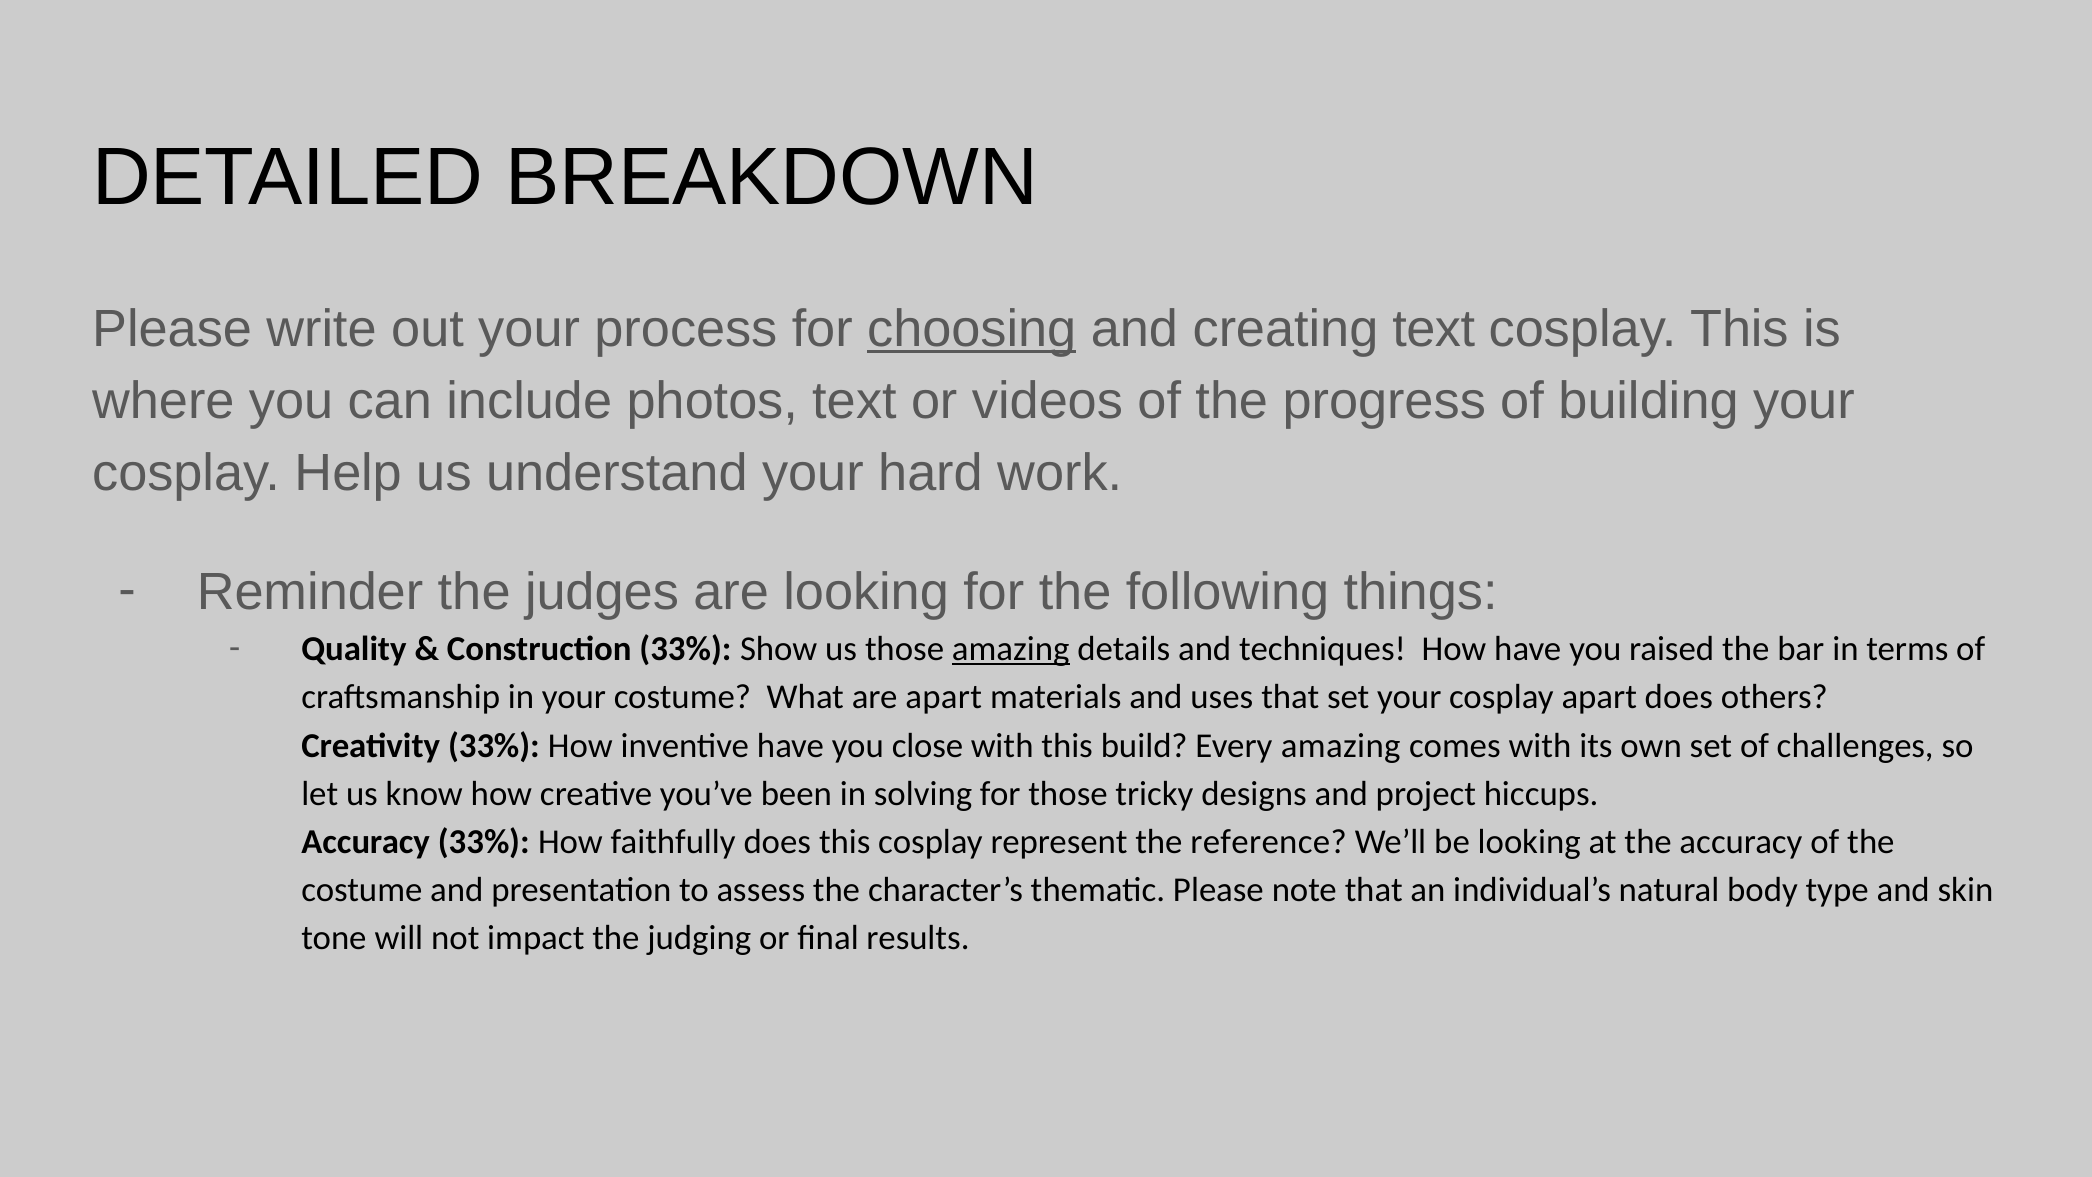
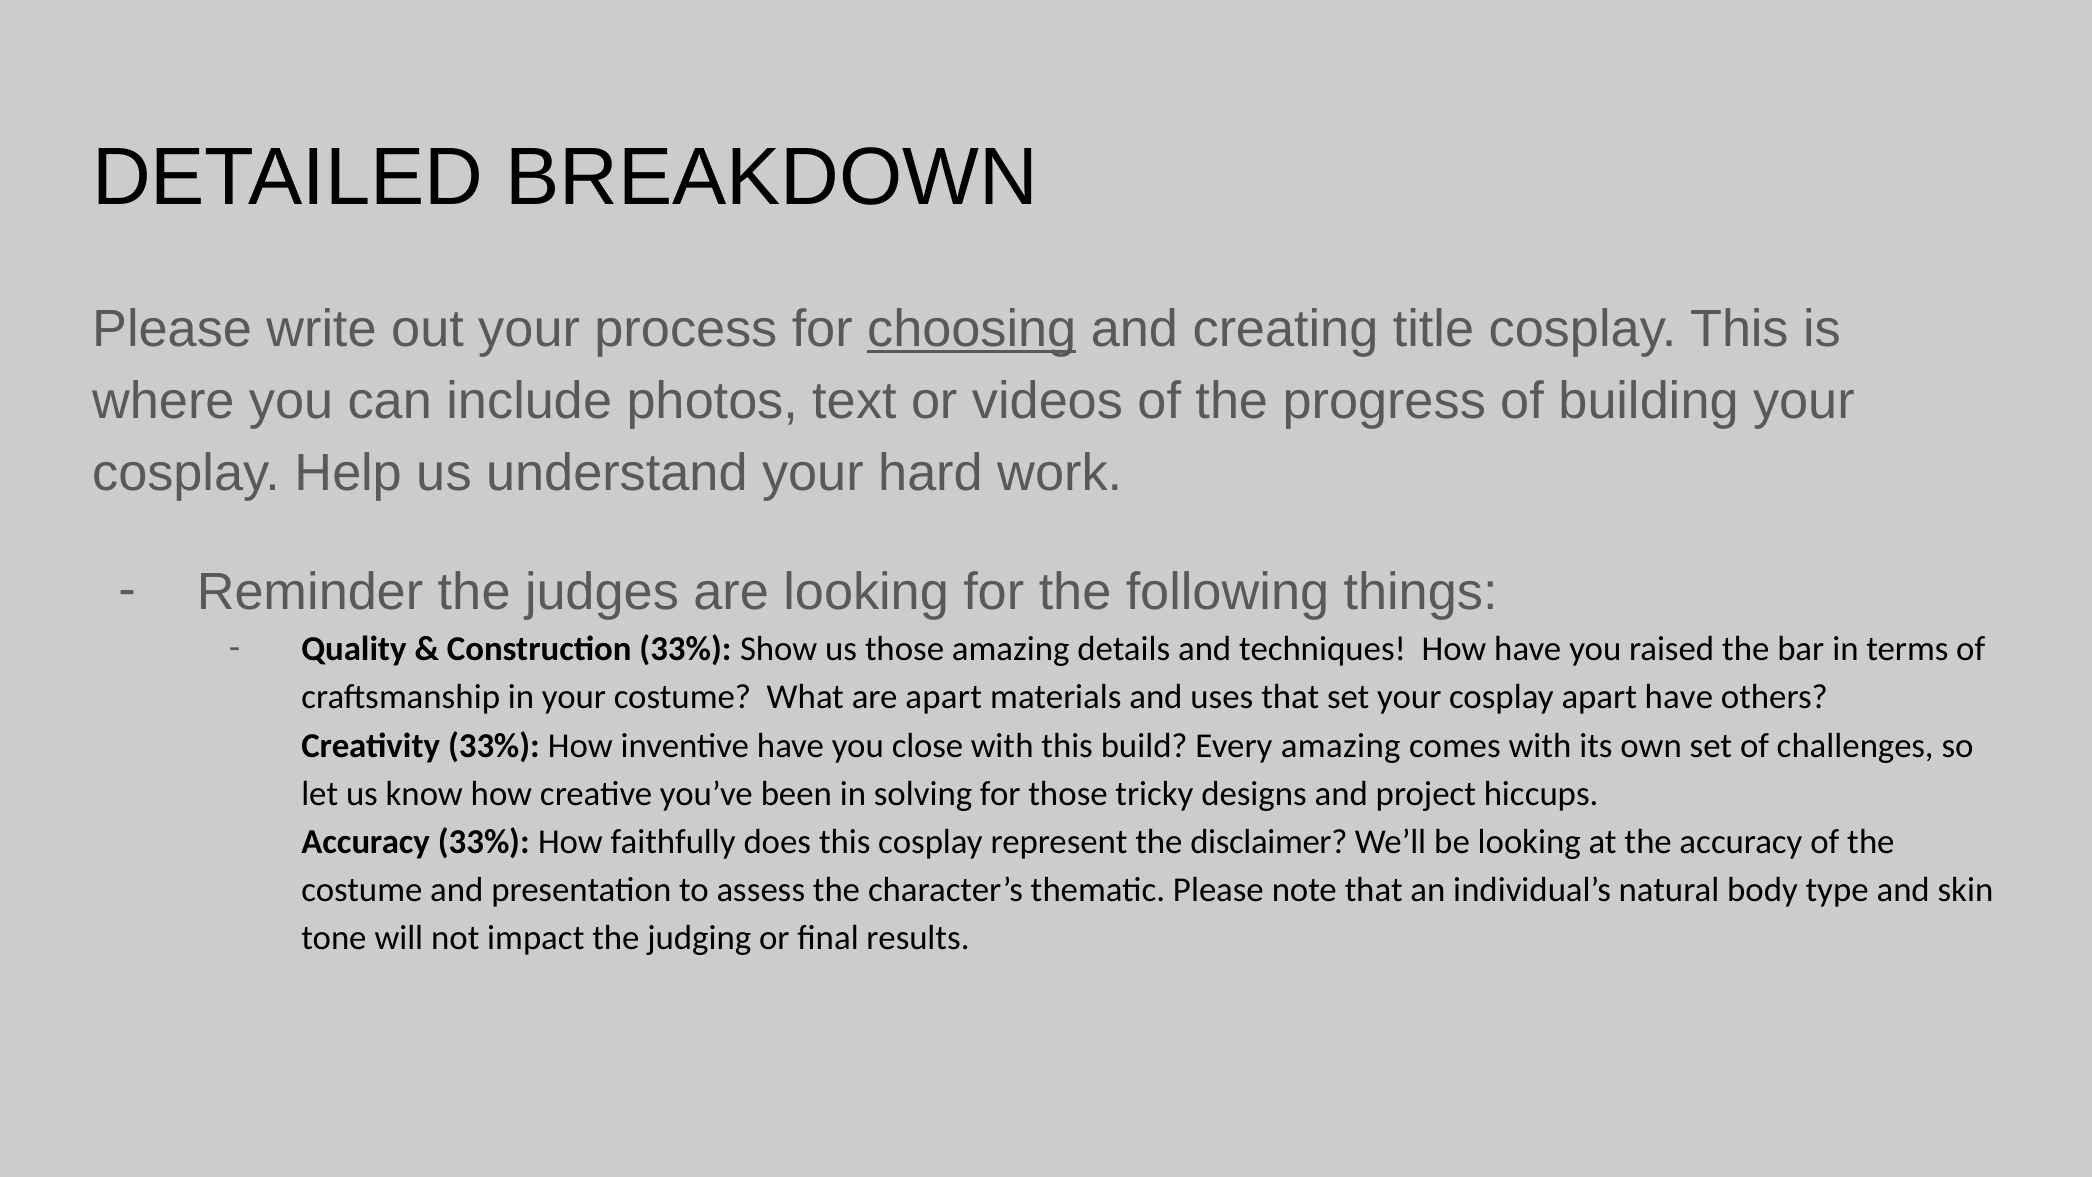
creating text: text -> title (1434, 329)
amazing underline: present -> none (1011, 649)
apart does: does -> have (1679, 697)
reference: reference -> disclaimer (1269, 842)
